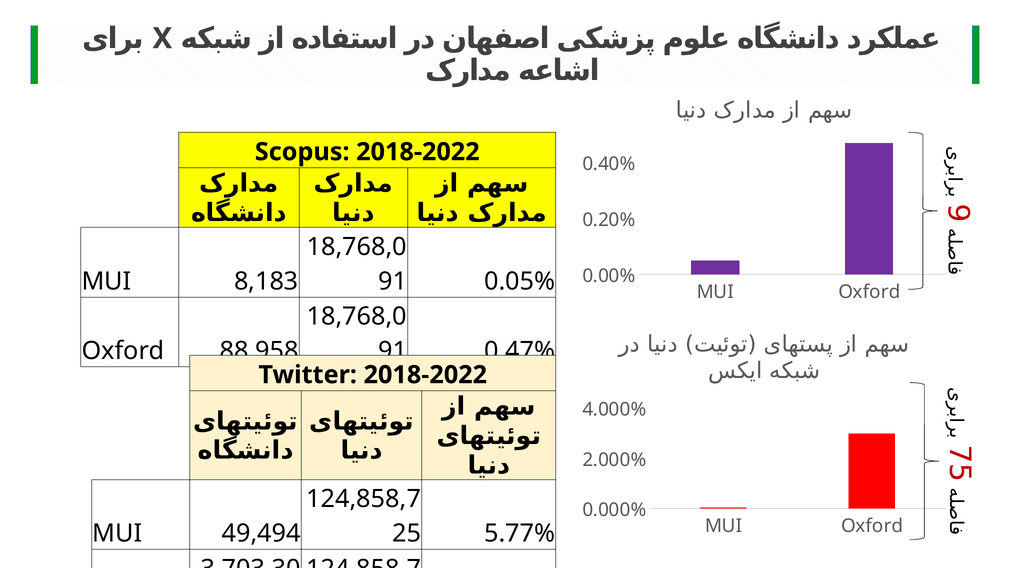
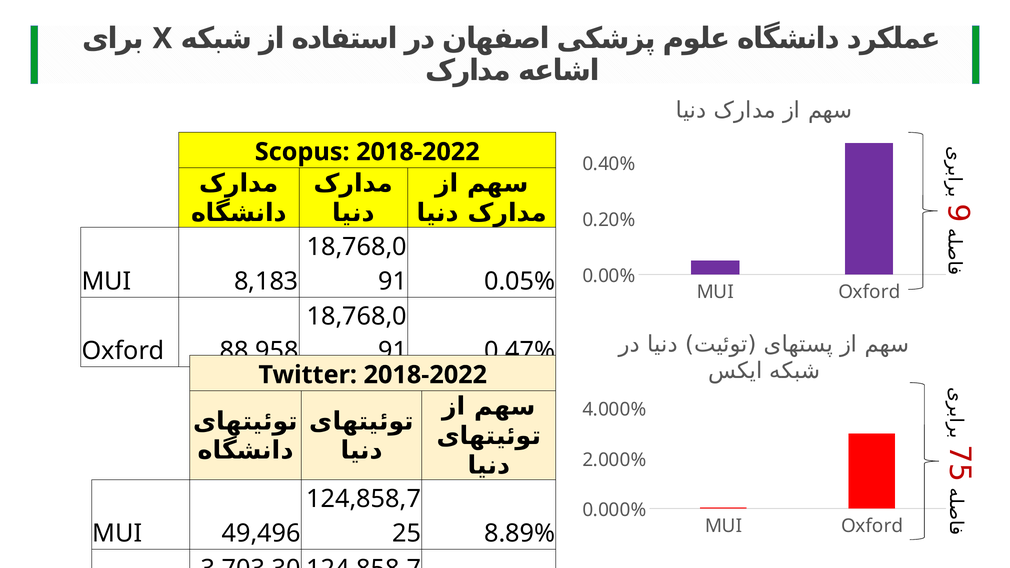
49,494: 49,494 -> 49,496 (261, 534)
5.77%: 5.77% -> 8.89% (520, 534)
